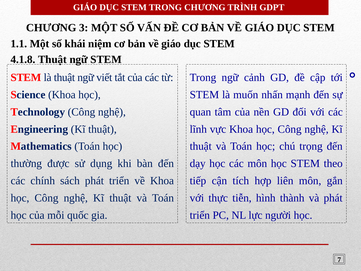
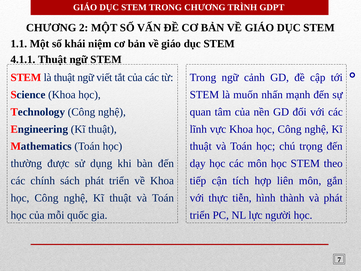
3: 3 -> 2 (84, 28)
4.1.8: 4.1.8 -> 4.1.1 (23, 60)
